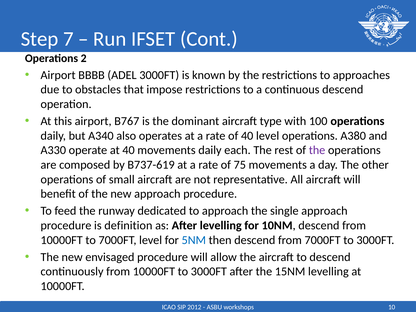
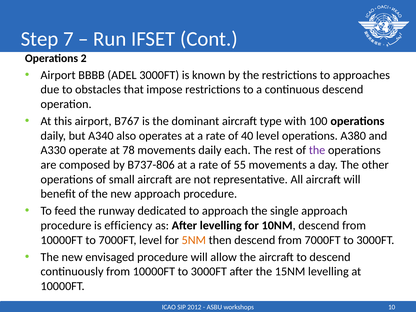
at 40: 40 -> 78 (129, 150)
B737-619: B737-619 -> B737-806 (151, 165)
75: 75 -> 55 (240, 165)
definition: definition -> efficiency (128, 225)
5NM colour: blue -> orange (194, 240)
